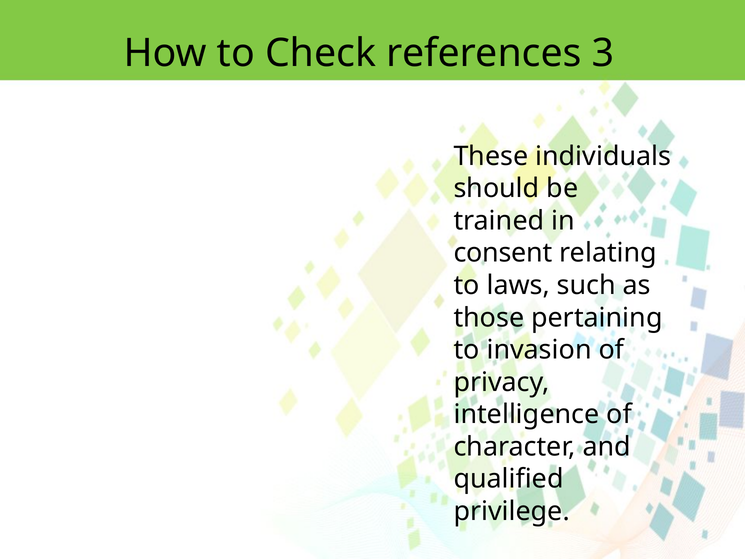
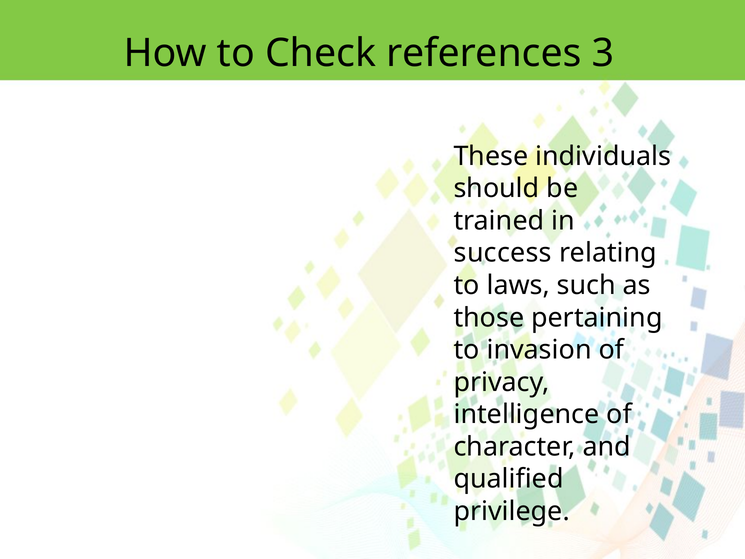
consent: consent -> success (503, 253)
